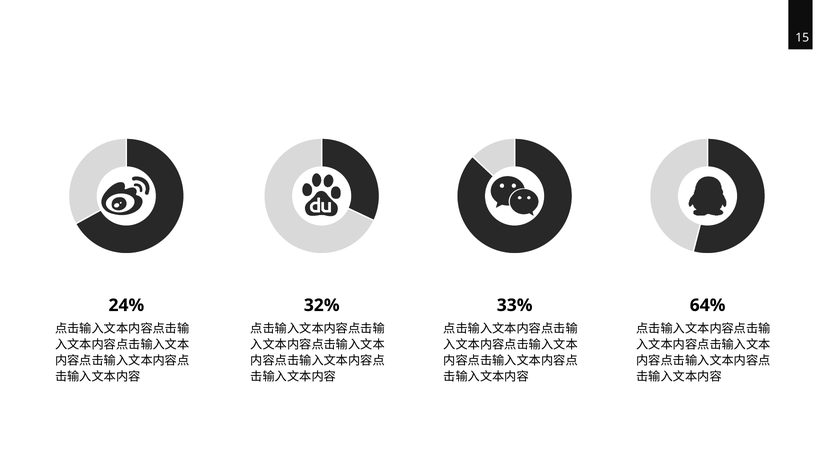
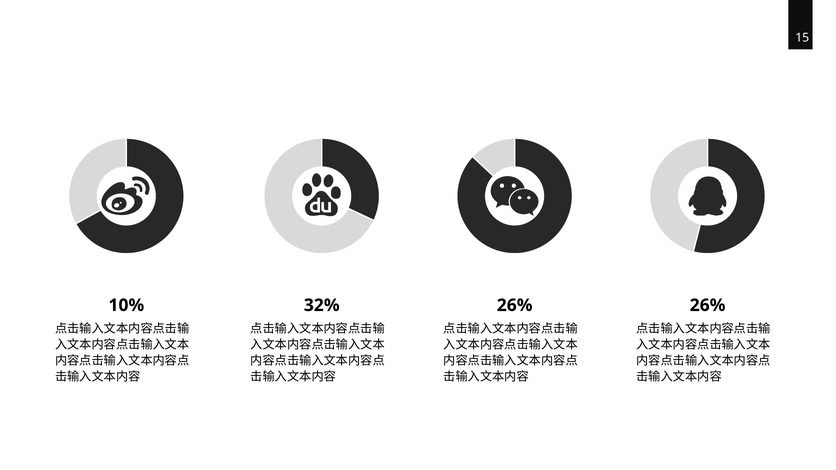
24%: 24% -> 10% (126, 305)
33%: 33% -> 26% (515, 305)
64%: 64% -> 26% (708, 305)
